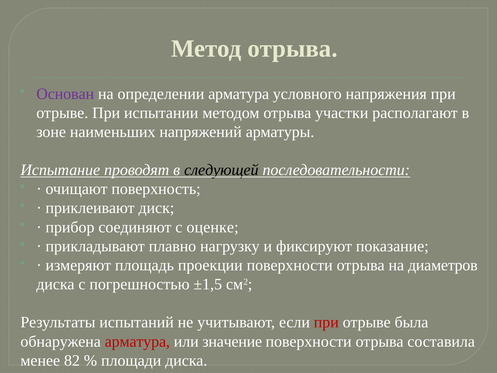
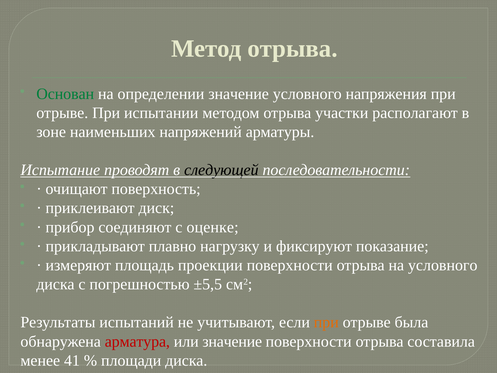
Основан colour: purple -> green (65, 94)
определении арматура: арматура -> значение (239, 94)
на диаметров: диаметров -> условного (443, 265)
±1,5: ±1,5 -> ±5,5 (208, 284)
при colour: red -> orange (326, 322)
82: 82 -> 41 (72, 360)
